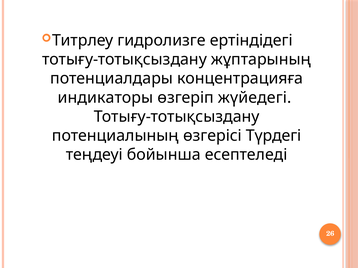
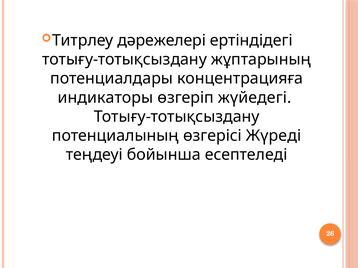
гидролизге: гидролизге -> дәрежелерi (162, 40)
Түрдегі: Түрдегі -> Жүреді (274, 136)
